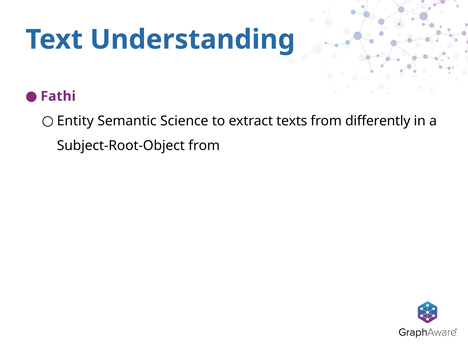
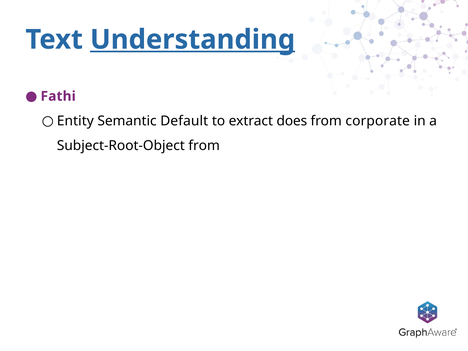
Understanding underline: none -> present (193, 40)
Science: Science -> Default (184, 121)
texts: texts -> does (292, 121)
differently: differently -> corporate (378, 121)
